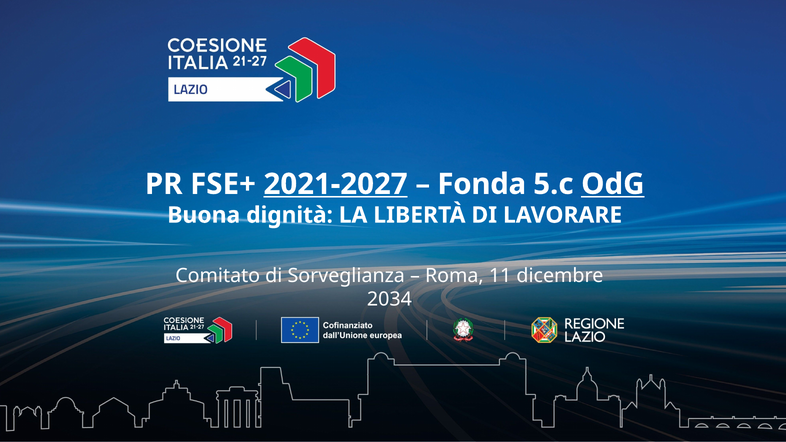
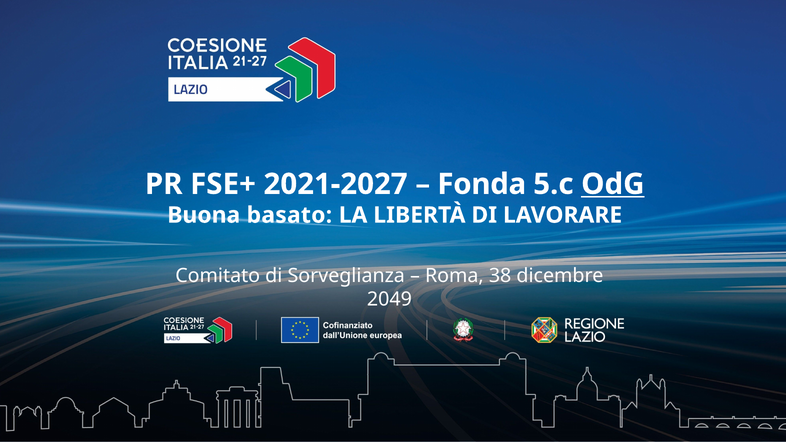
2021-2027 underline: present -> none (336, 184)
dignità: dignità -> basato (289, 215)
11: 11 -> 38 (500, 276)
2034: 2034 -> 2049 (389, 300)
